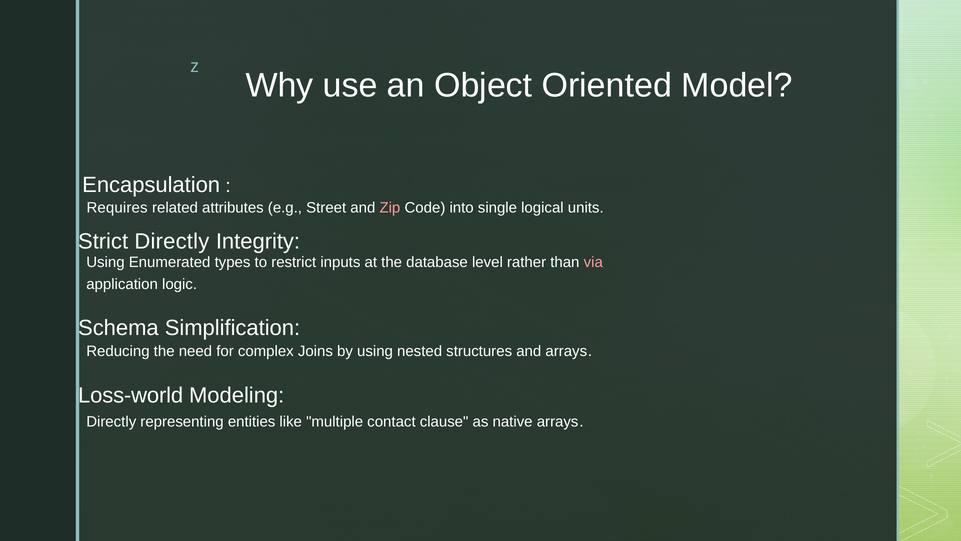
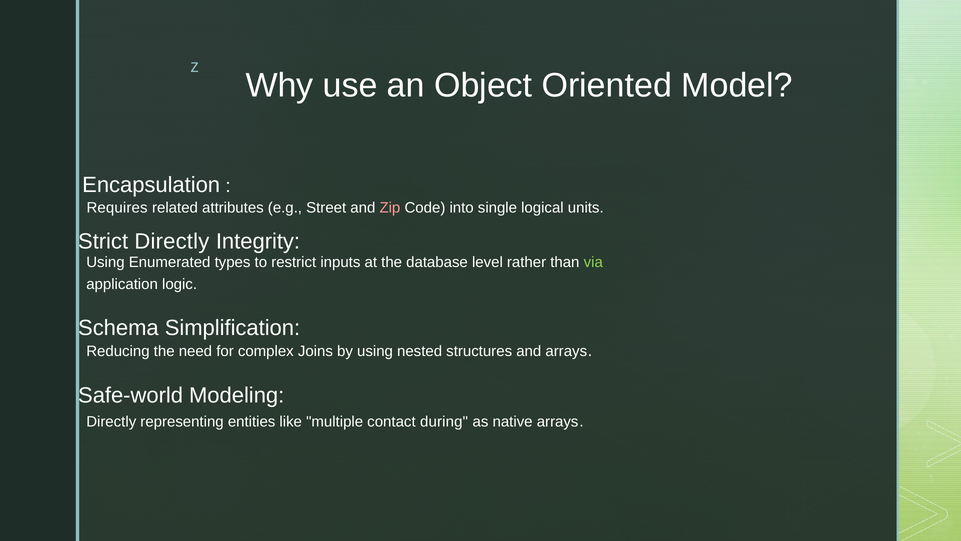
via colour: pink -> light green (593, 262)
Loss-world: Loss-world -> Safe-world (131, 395)
clause: clause -> during (444, 422)
